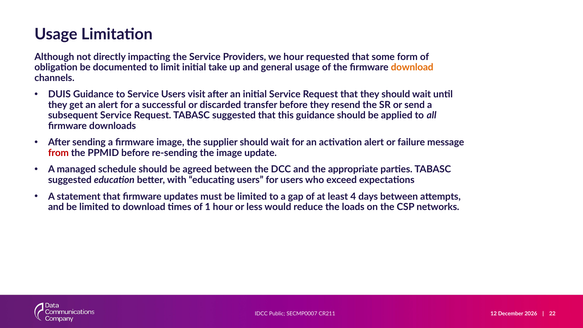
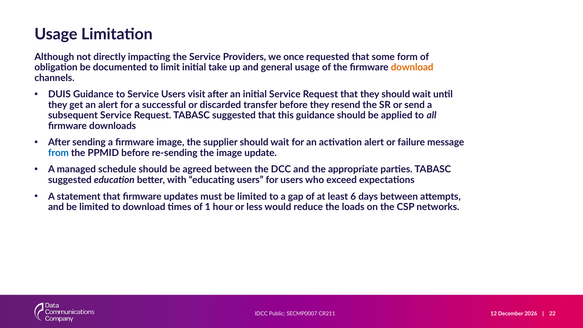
we hour: hour -> once (294, 57)
from colour: red -> blue (58, 153)
4: 4 -> 6 (353, 196)
